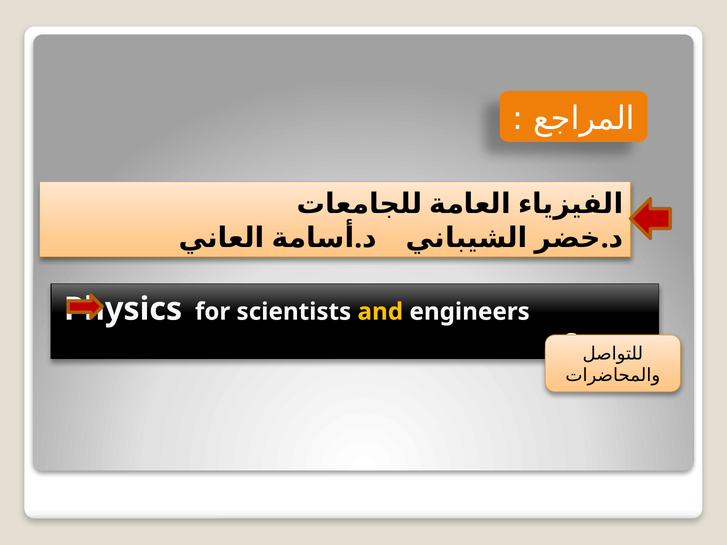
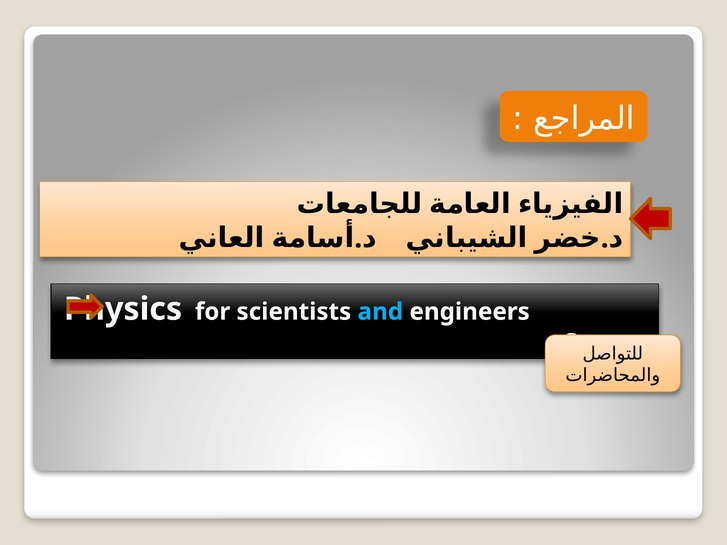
and colour: yellow -> light blue (380, 312)
